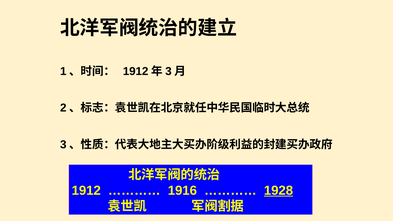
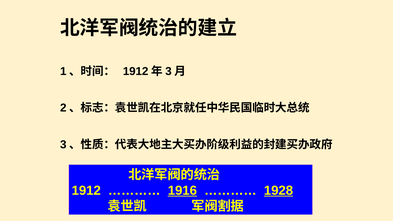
1916 underline: none -> present (182, 191)
